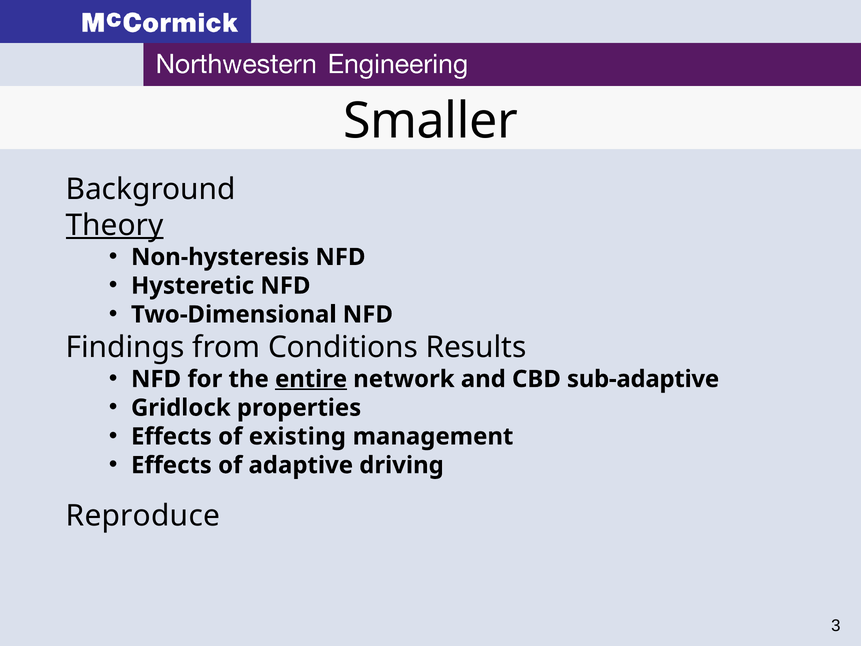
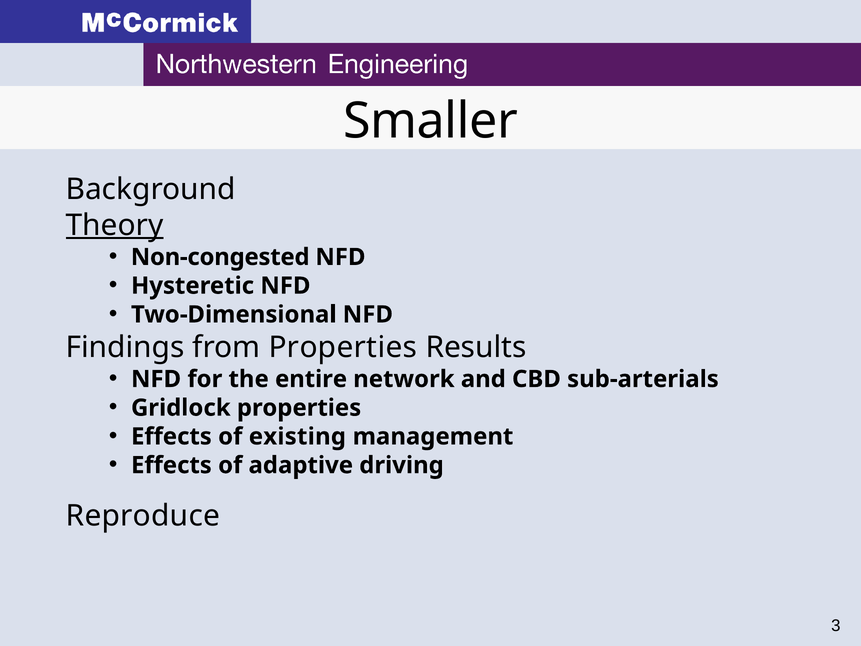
Non-hysteresis: Non-hysteresis -> Non-congested (220, 257)
from Conditions: Conditions -> Properties (343, 347)
entire underline: present -> none (311, 379)
sub-adaptive: sub-adaptive -> sub-arterials (643, 379)
